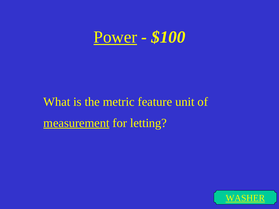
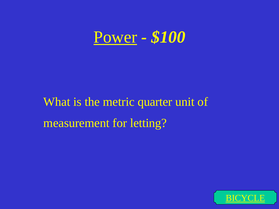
feature: feature -> quarter (155, 102)
measurement underline: present -> none (76, 123)
WASHER: WASHER -> BICYCLE (245, 198)
